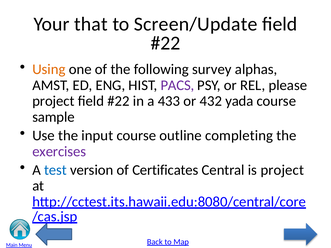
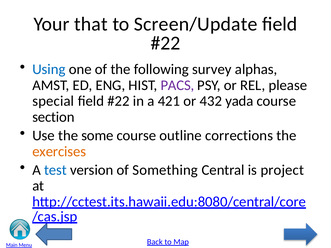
Using colour: orange -> blue (49, 69)
project: project -> special (53, 101)
433: 433 -> 421 (169, 101)
sample: sample -> section (53, 117)
input: input -> some (97, 136)
completing: completing -> corrections (239, 136)
exercises colour: purple -> orange (59, 152)
Certificates: Certificates -> Something (165, 170)
